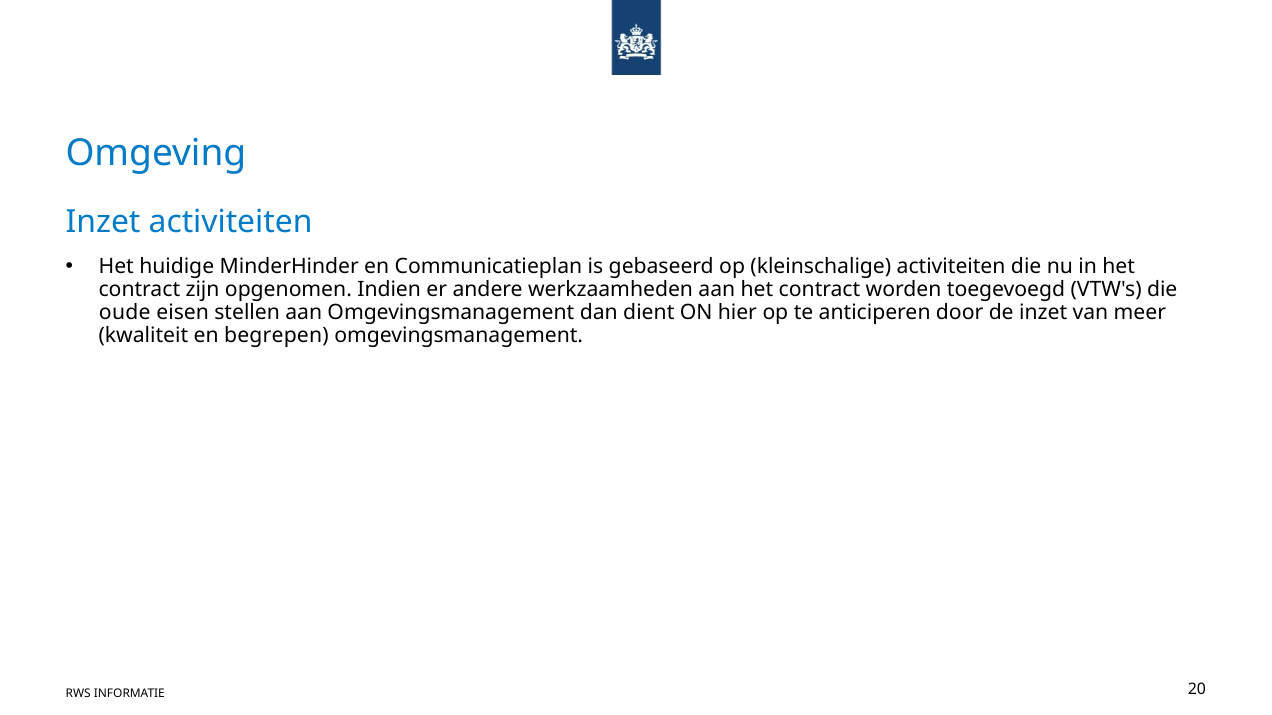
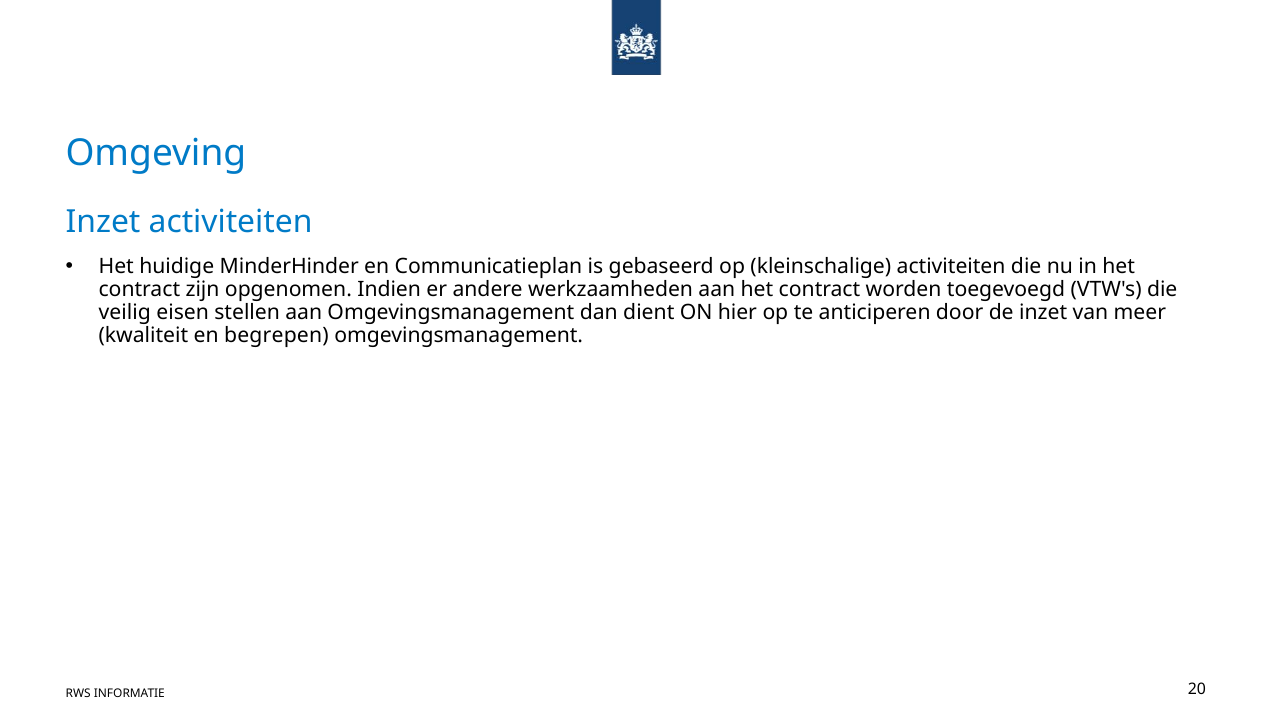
oude: oude -> veilig (125, 312)
